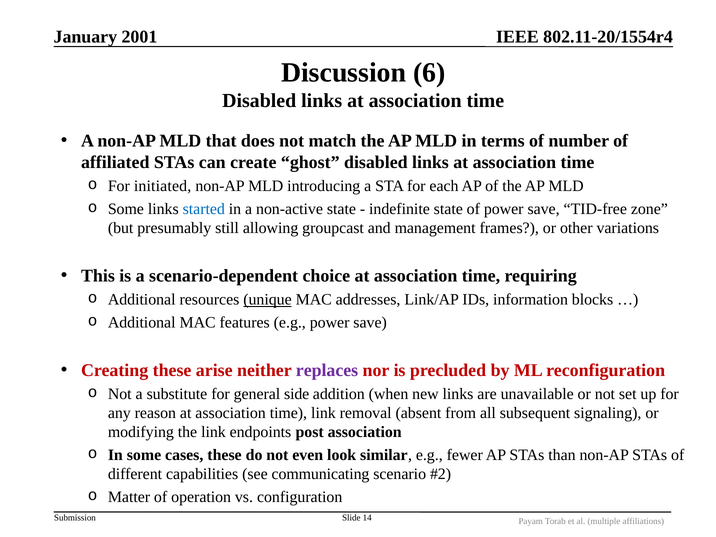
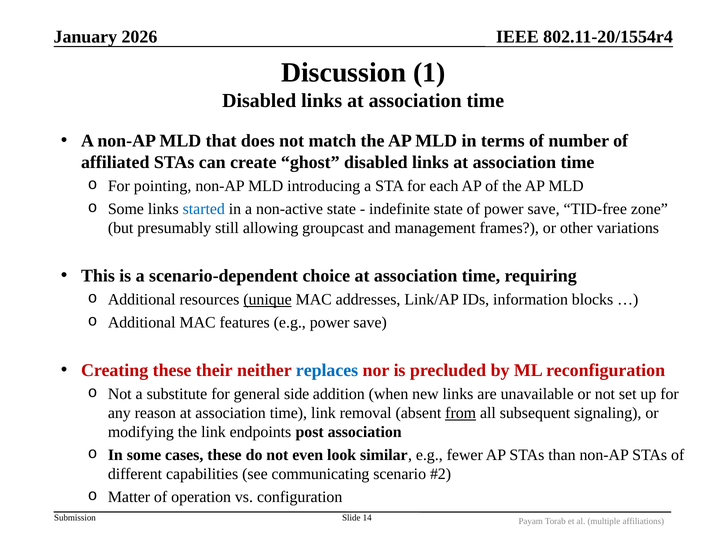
2001: 2001 -> 2026 (139, 37)
6: 6 -> 1 (429, 72)
initiated: initiated -> pointing (163, 186)
arise: arise -> their (214, 370)
replaces colour: purple -> blue (327, 370)
from underline: none -> present (461, 413)
